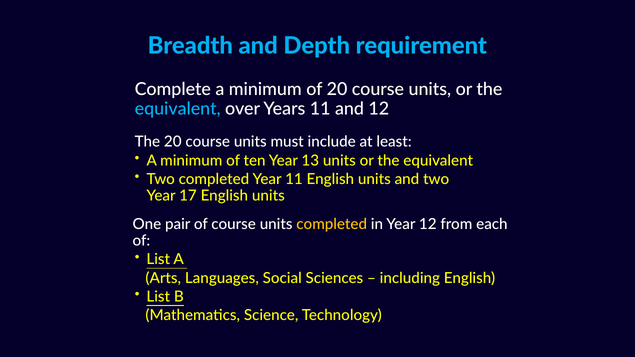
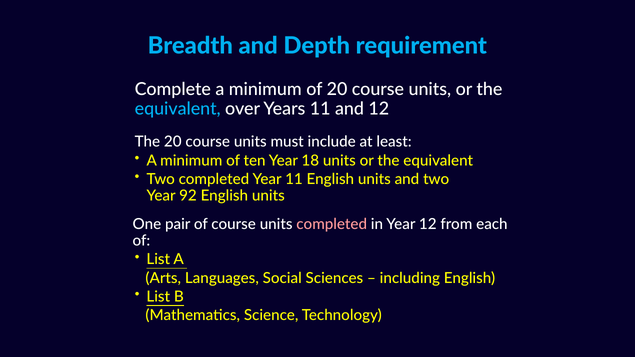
13: 13 -> 18 (310, 161)
17: 17 -> 92 (188, 196)
completed colour: yellow -> pink (332, 225)
